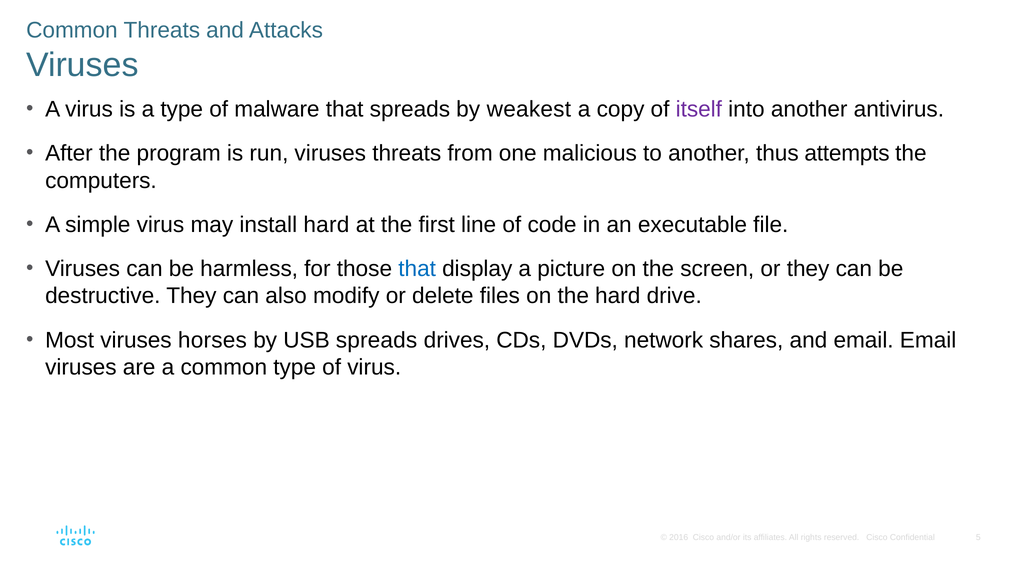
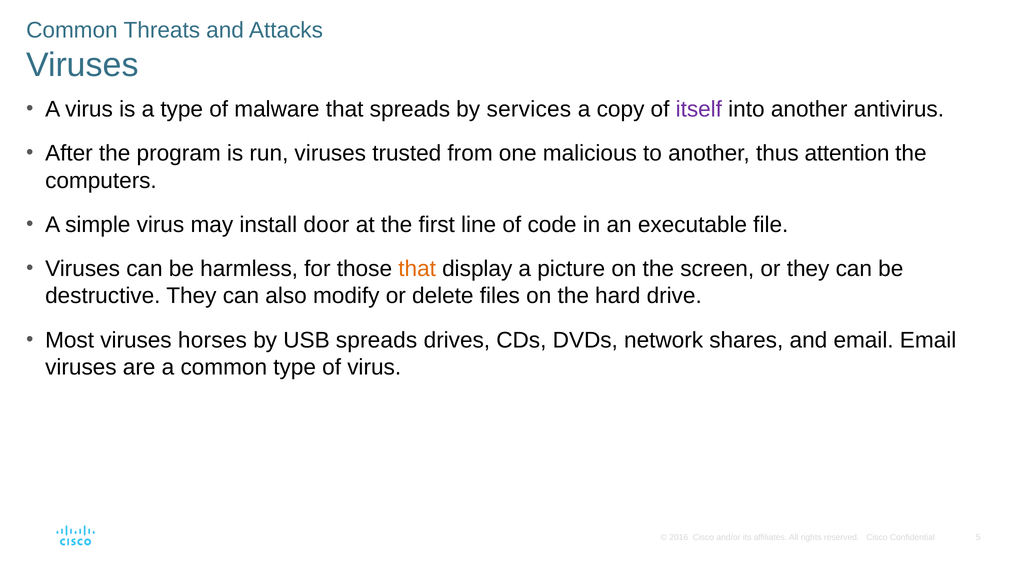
weakest: weakest -> services (529, 109)
viruses threats: threats -> trusted (407, 153)
attempts: attempts -> attention (847, 153)
install hard: hard -> door (326, 225)
that colour: blue -> orange (417, 269)
